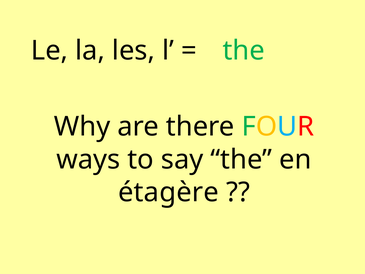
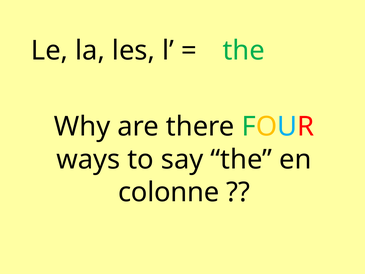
étagère: étagère -> colonne (169, 192)
